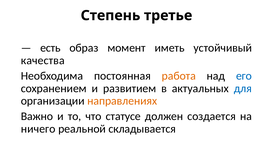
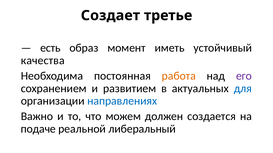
Степень: Степень -> Создает (110, 16)
его colour: blue -> purple (244, 76)
направлениях colour: orange -> blue (122, 101)
статусе: статусе -> можем (123, 117)
ничего: ничего -> подаче (38, 129)
складывается: складывается -> либеральный (142, 129)
